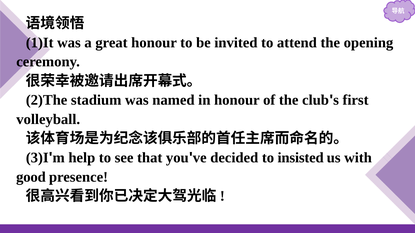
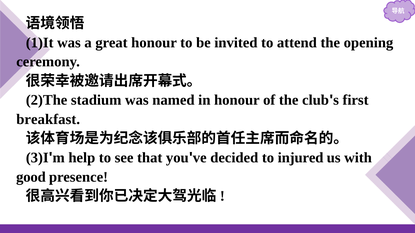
volleyball: volleyball -> breakfast (48, 120)
insisted: insisted -> injured (301, 158)
